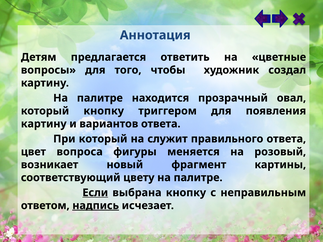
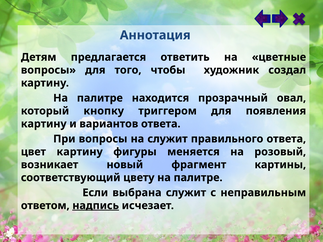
При который: который -> вопросы (103, 139)
цвет вопроса: вопроса -> картину (80, 152)
Если underline: present -> none (95, 193)
выбрана кнопку: кнопку -> служит (186, 193)
